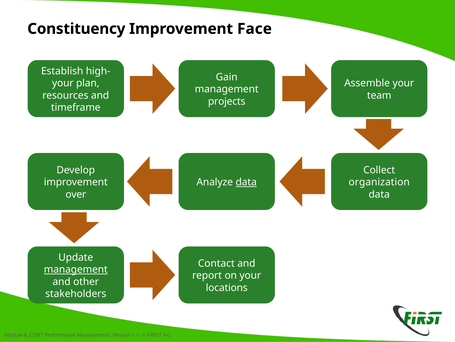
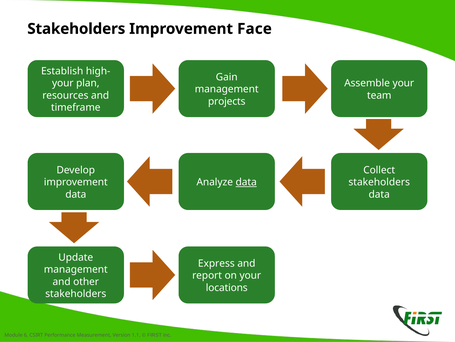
Constituency: Constituency -> Stakeholders (76, 29)
organization: organization -> stakeholders (379, 182)
over: over -> data (76, 194)
Contact: Contact -> Express (216, 263)
management underline: present -> none (76, 269)
